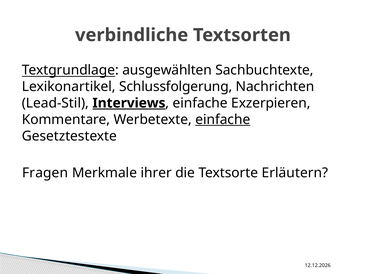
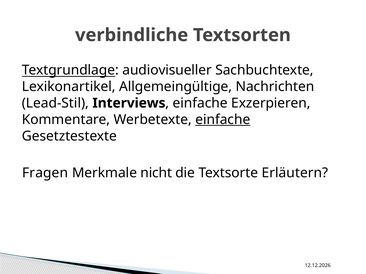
ausgewählten: ausgewählten -> audiovisueller (167, 70)
Schlussfolgerung: Schlussfolgerung -> Allgemeingültige (176, 87)
Interviews underline: present -> none (129, 103)
ihrer: ihrer -> nicht (156, 173)
